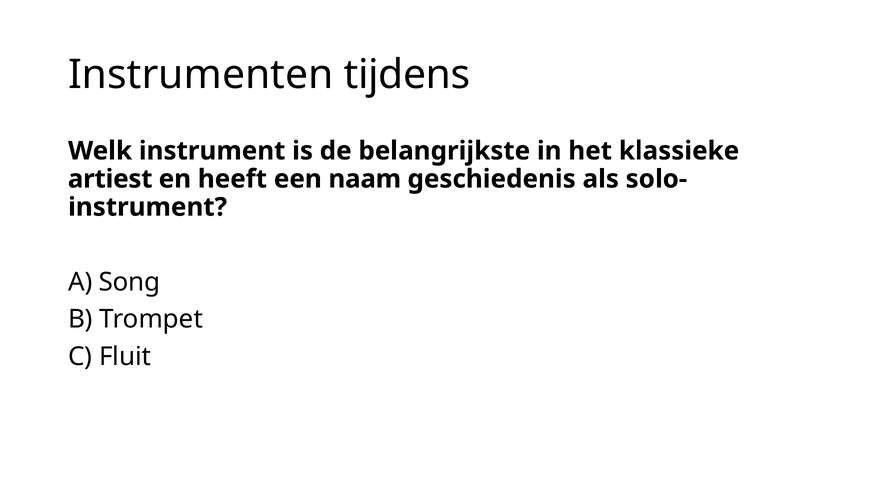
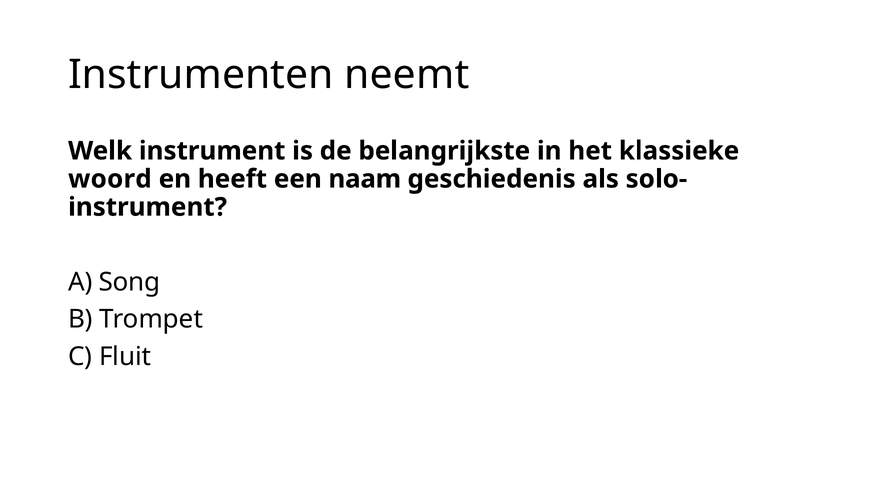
tijdens: tijdens -> neemt (407, 75)
artiest: artiest -> woord (110, 179)
